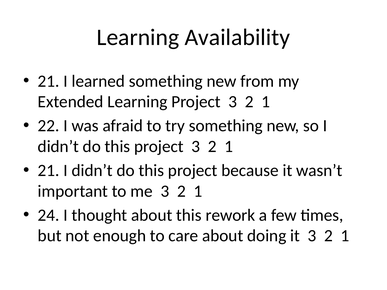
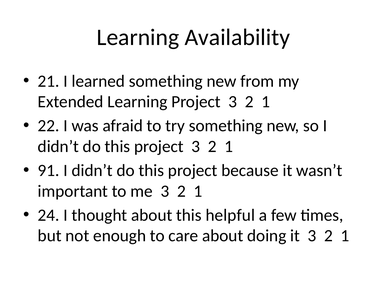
21: 21 -> 91 (49, 171)
rework: rework -> helpful (230, 215)
